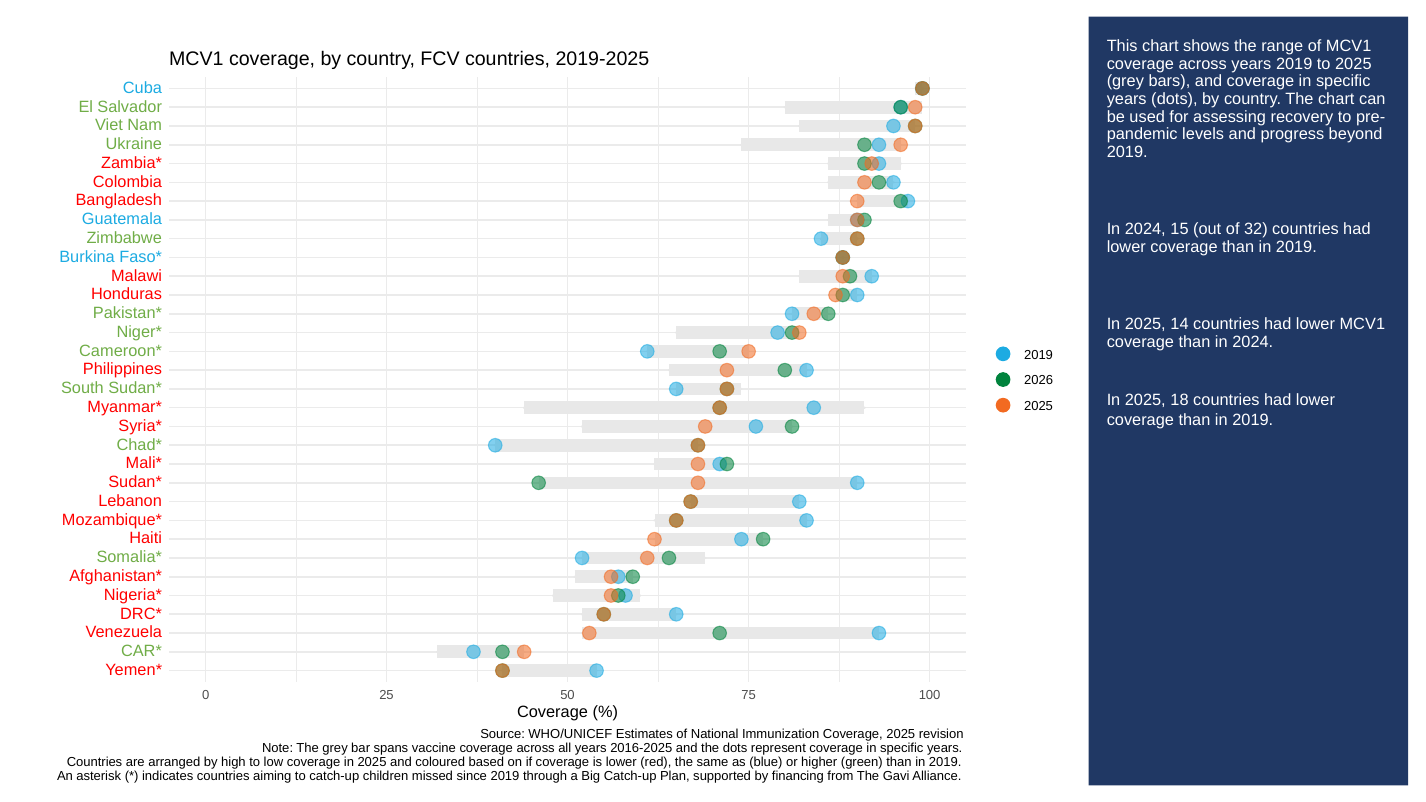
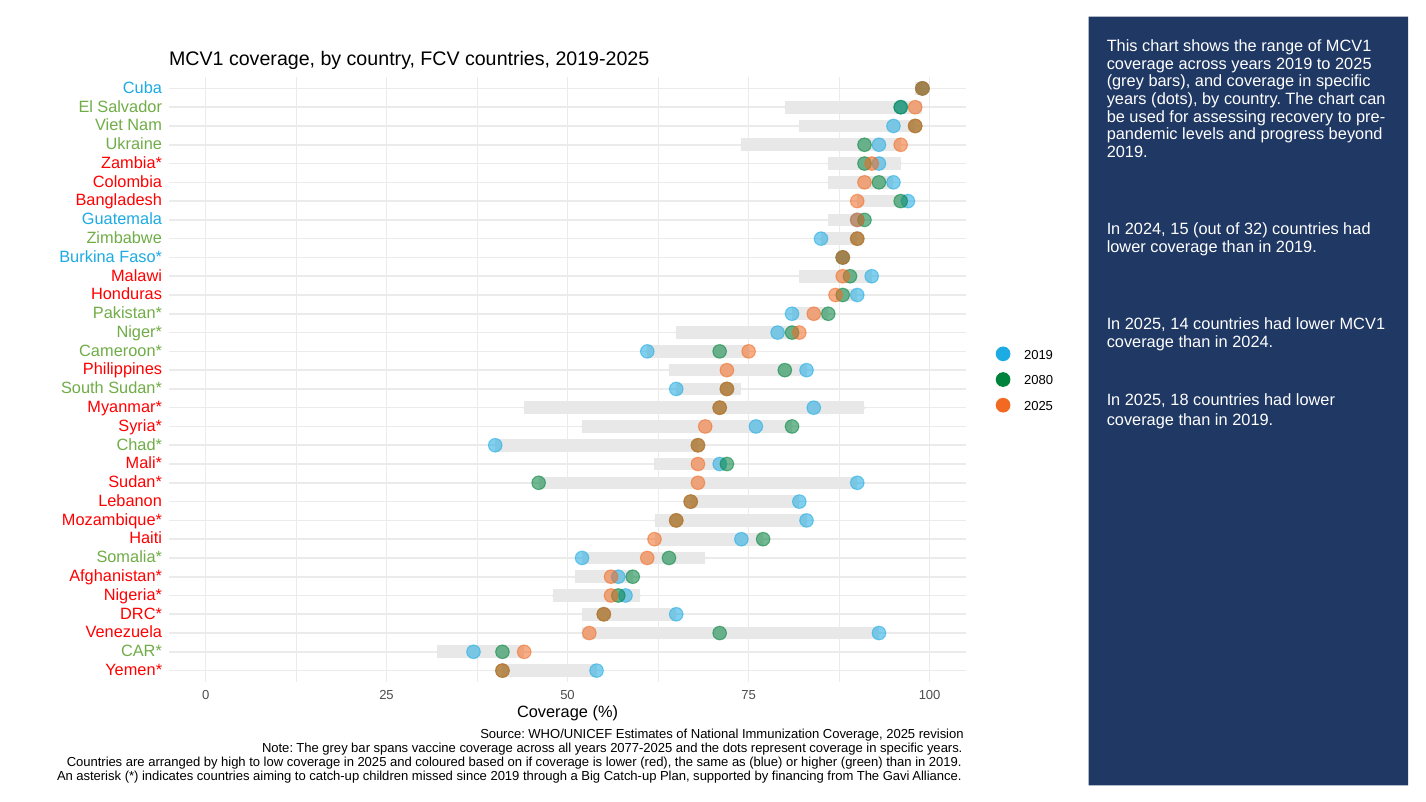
2026: 2026 -> 2080 (1039, 380)
2016-2025: 2016-2025 -> 2077-2025 (641, 749)
